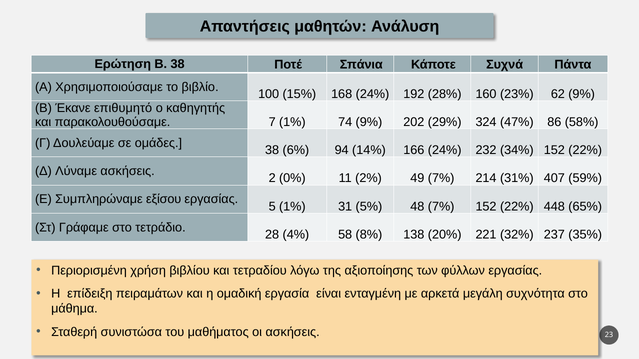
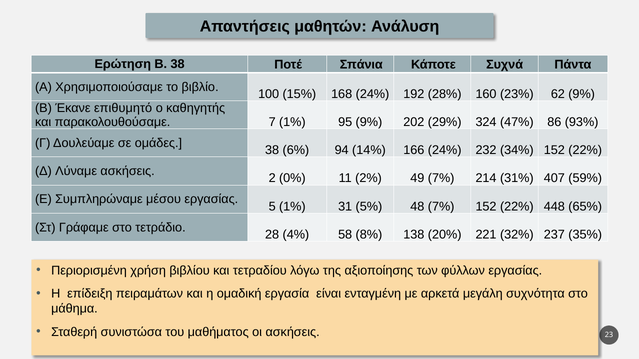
74: 74 -> 95 (345, 122)
58%: 58% -> 93% (582, 122)
εξίσου: εξίσου -> μέσου (164, 200)
